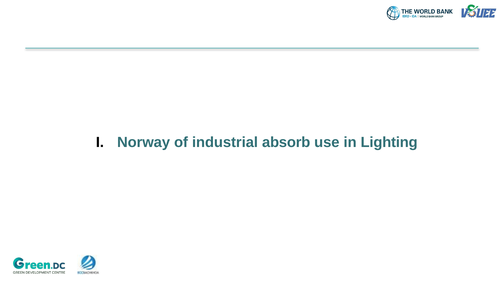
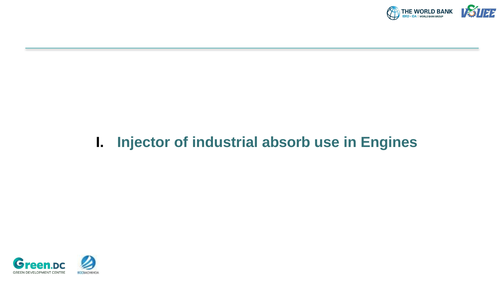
Norway: Norway -> Injector (144, 143)
Lighting: Lighting -> Engines (389, 143)
